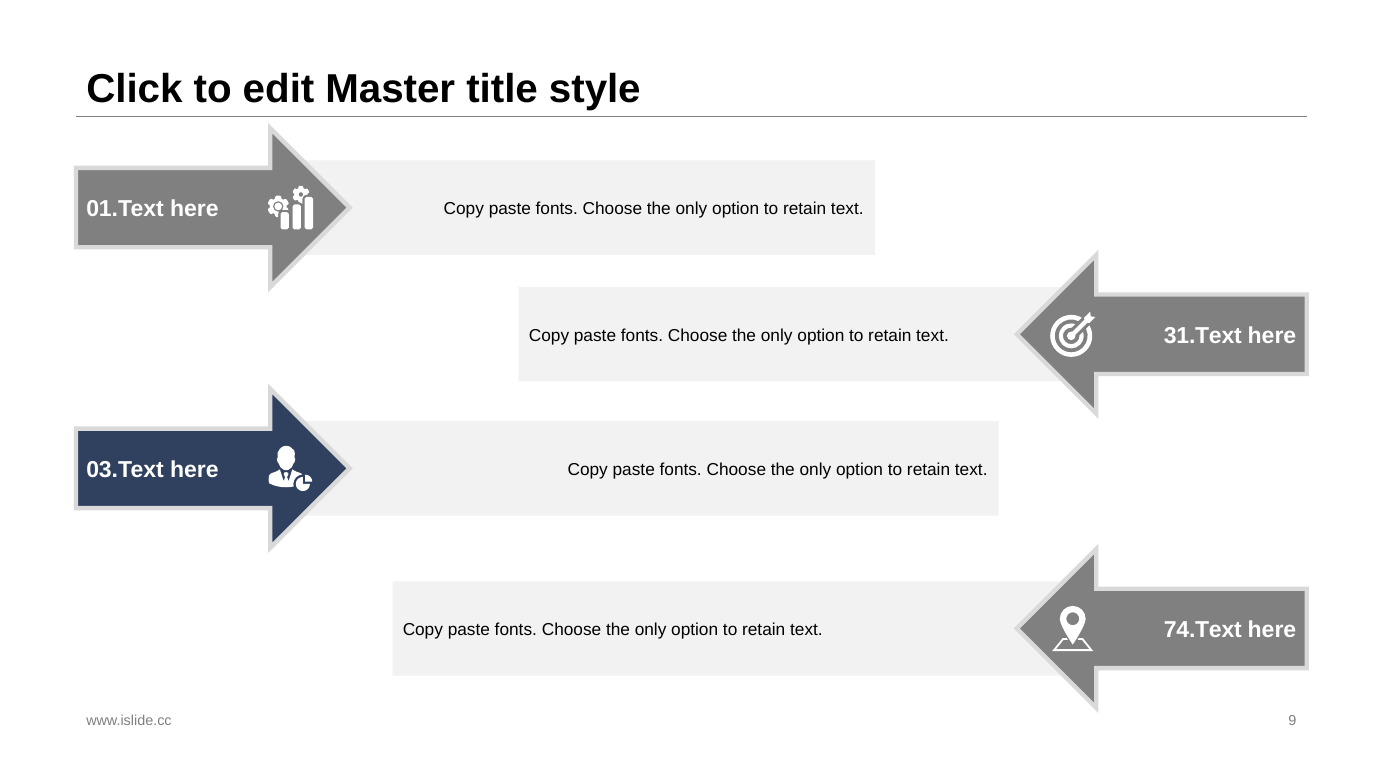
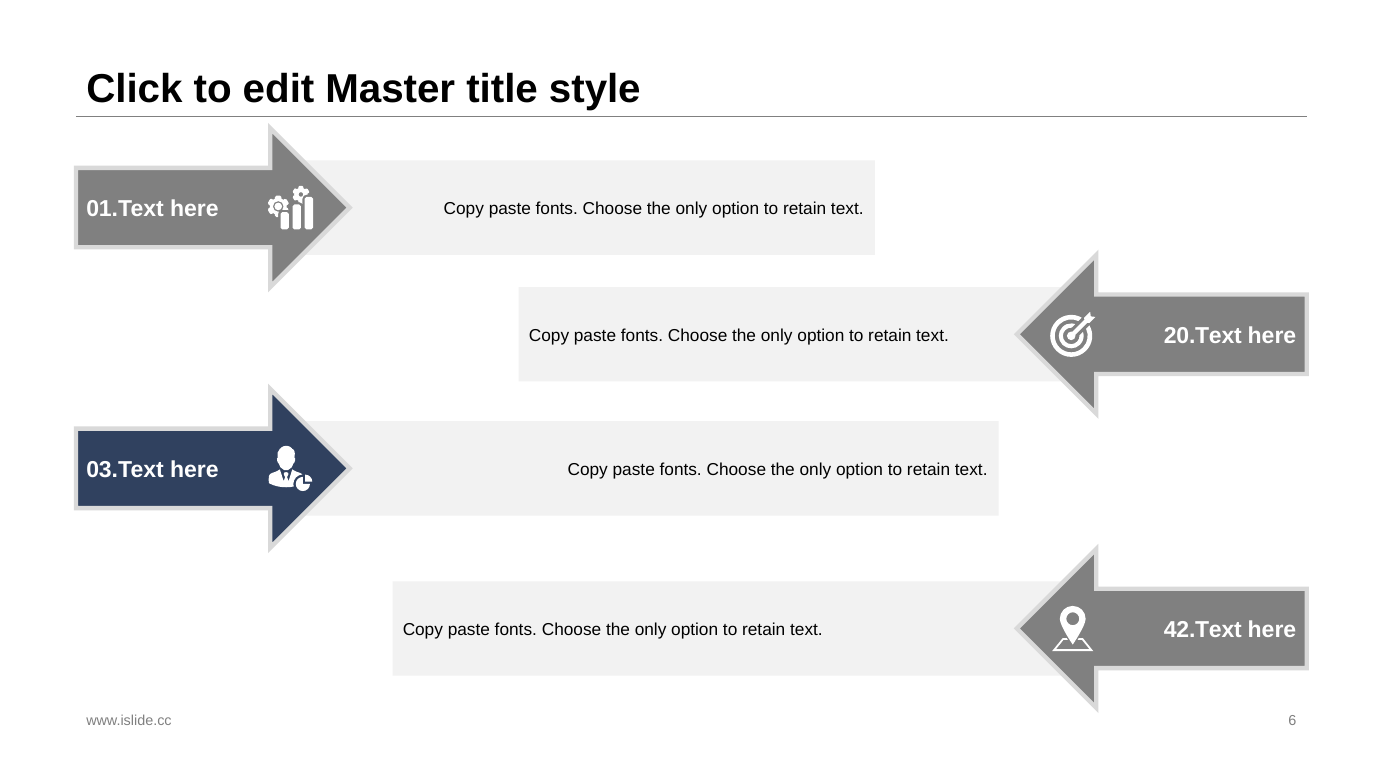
31.Text: 31.Text -> 20.Text (1203, 336)
74.Text: 74.Text -> 42.Text (1203, 630)
9: 9 -> 6 (1292, 721)
